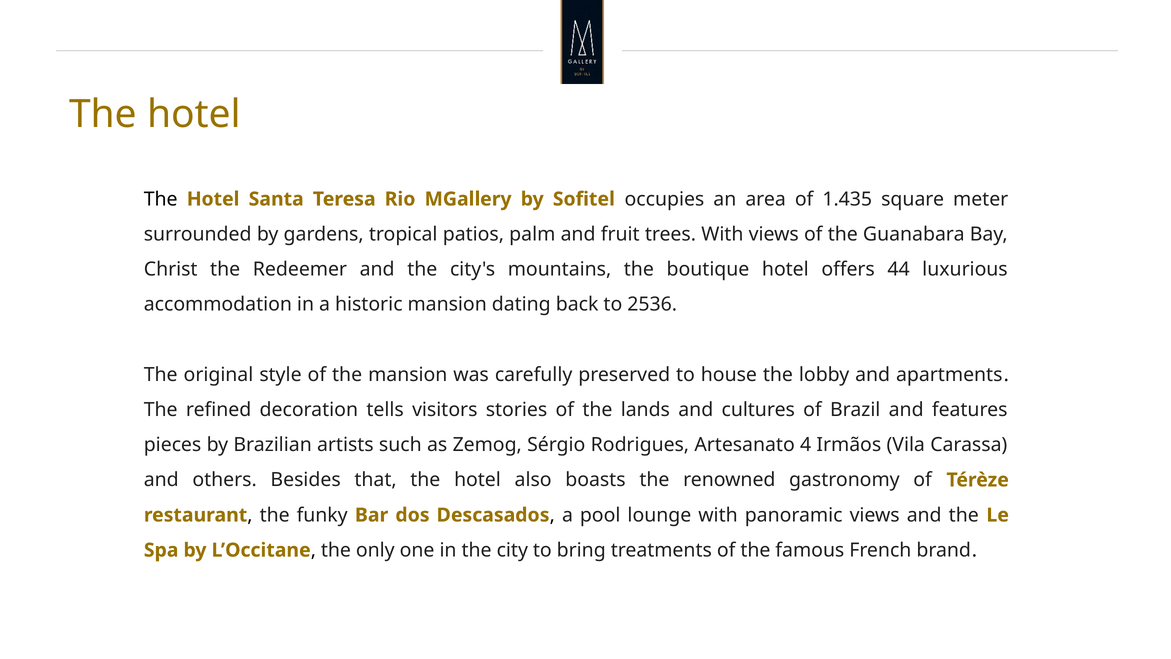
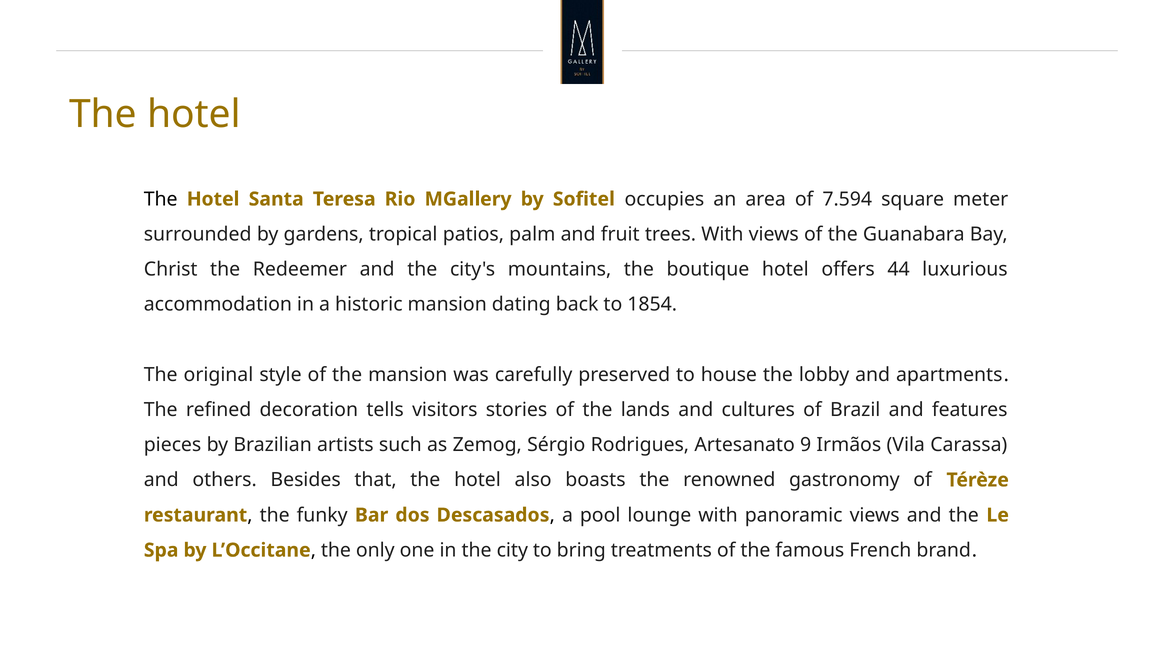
1.435: 1.435 -> 7.594 (847, 199)
2536: 2536 -> 1854 (652, 304)
4: 4 -> 9 (806, 445)
